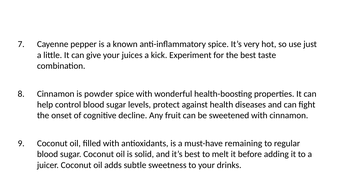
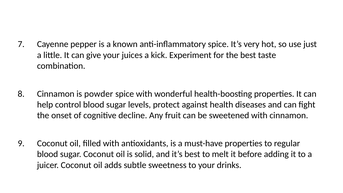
must-have remaining: remaining -> properties (244, 143)
